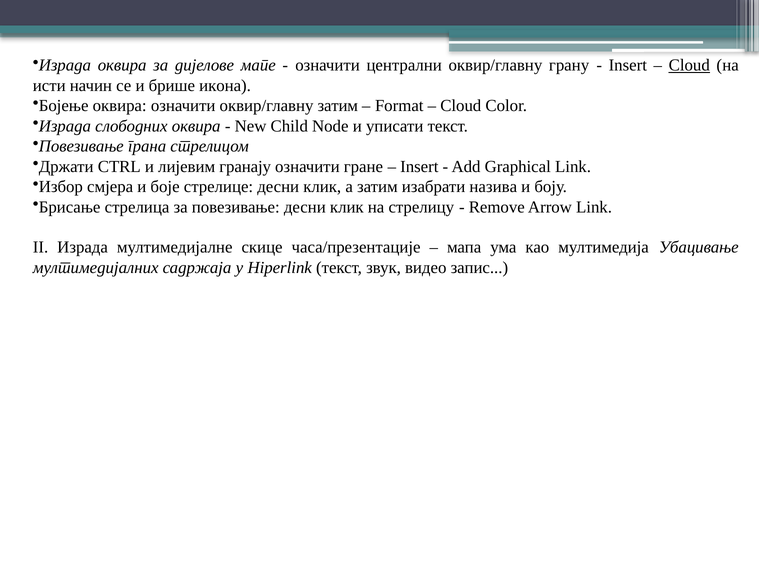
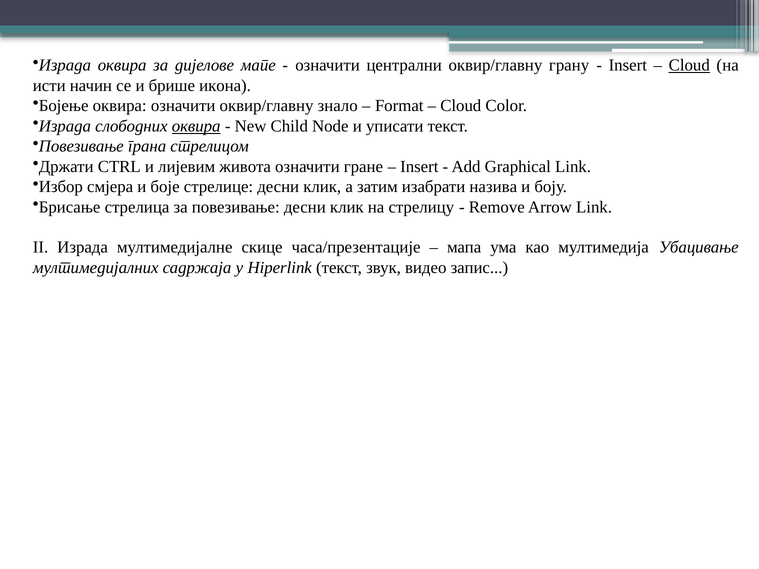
оквир/главну затим: затим -> знало (338, 106)
оквира underline: none -> present (196, 126)
гранају: гранају -> живота (245, 167)
